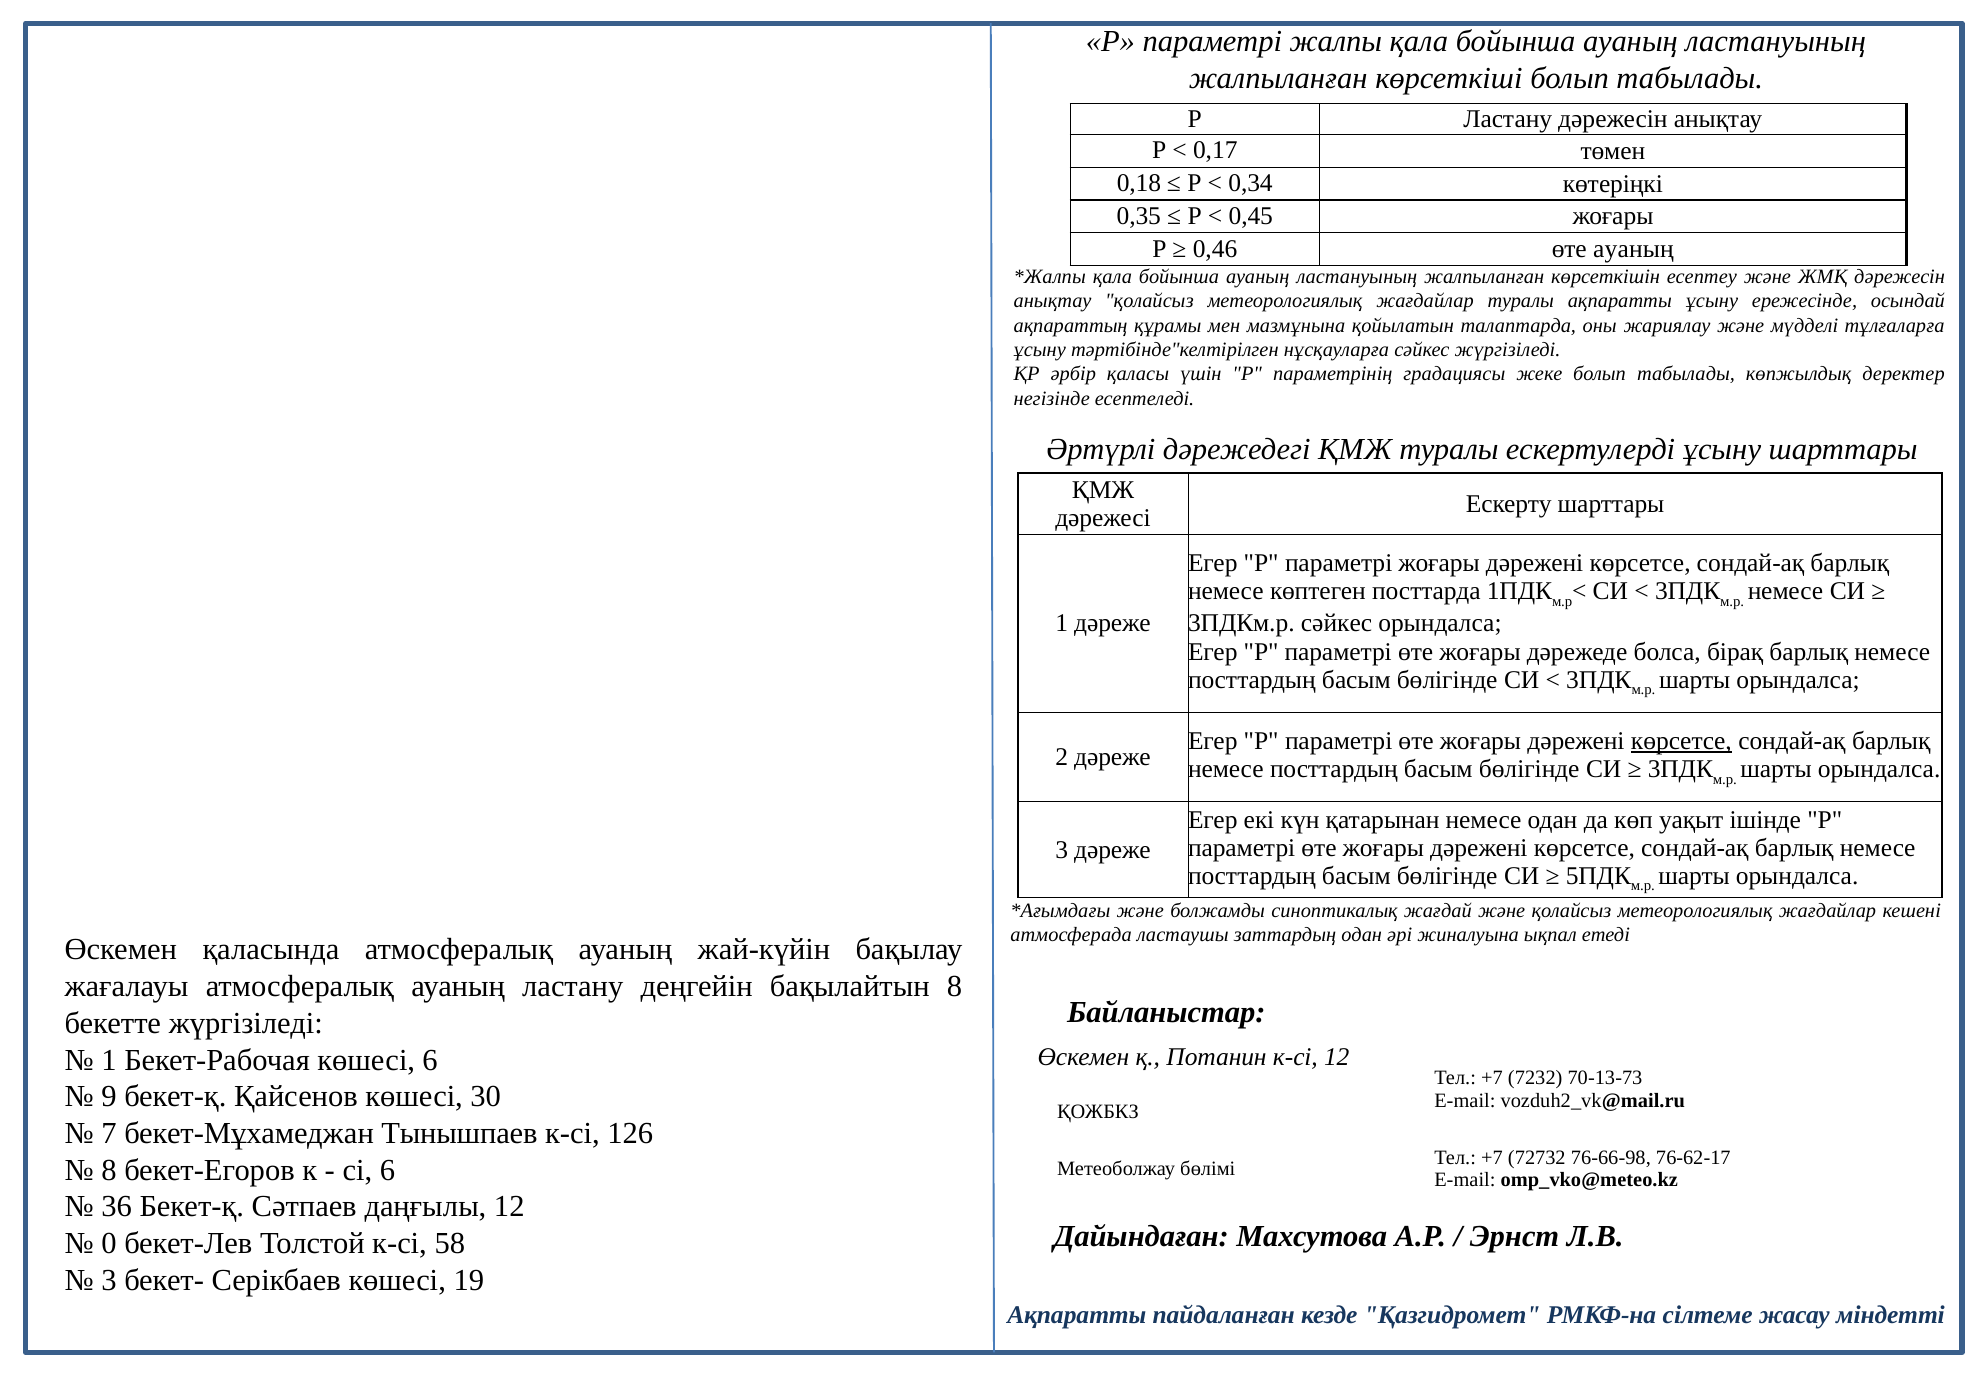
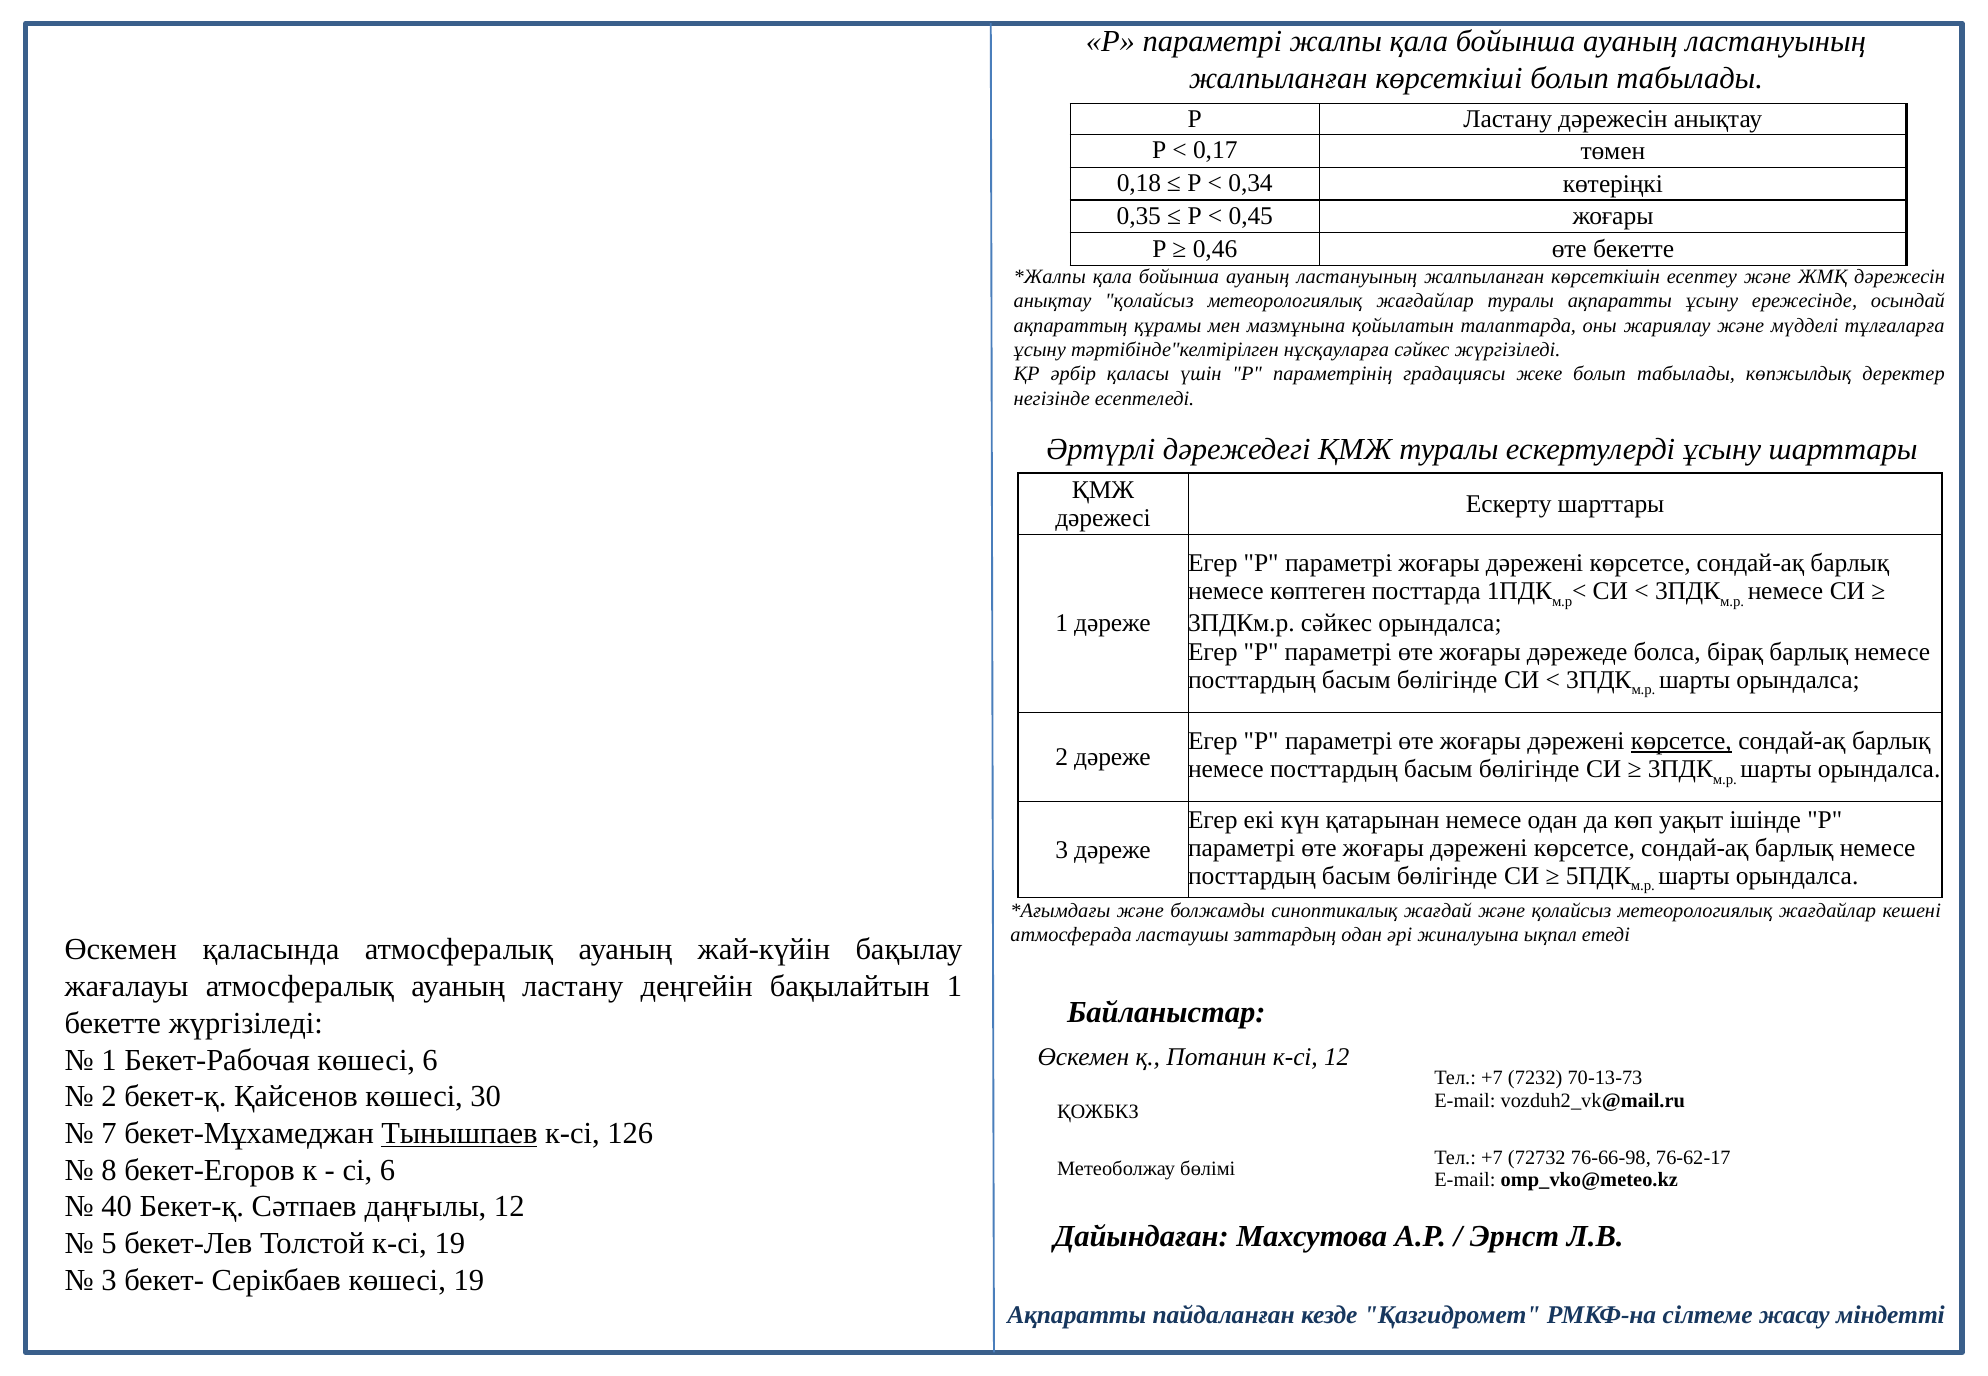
өте ауаның: ауаның -> бекетте (1634, 249)
бақылайтын 8: 8 -> 1 (955, 987)
9: 9 -> 2 (109, 1097)
Тынышпаев underline: none -> present (459, 1134)
36: 36 -> 40 (117, 1207)
0: 0 -> 5 (109, 1244)
к-сі 58: 58 -> 19 (450, 1244)
